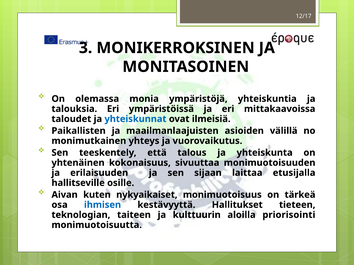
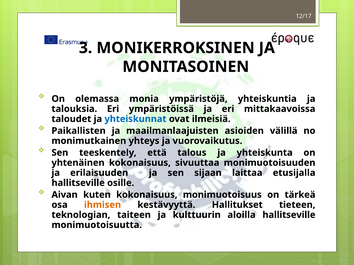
kuten nykyaikaiset: nykyaikaiset -> kokonaisuus (147, 195)
ihmisen colour: blue -> orange (103, 205)
aloilla priorisointi: priorisointi -> hallitseville (289, 215)
